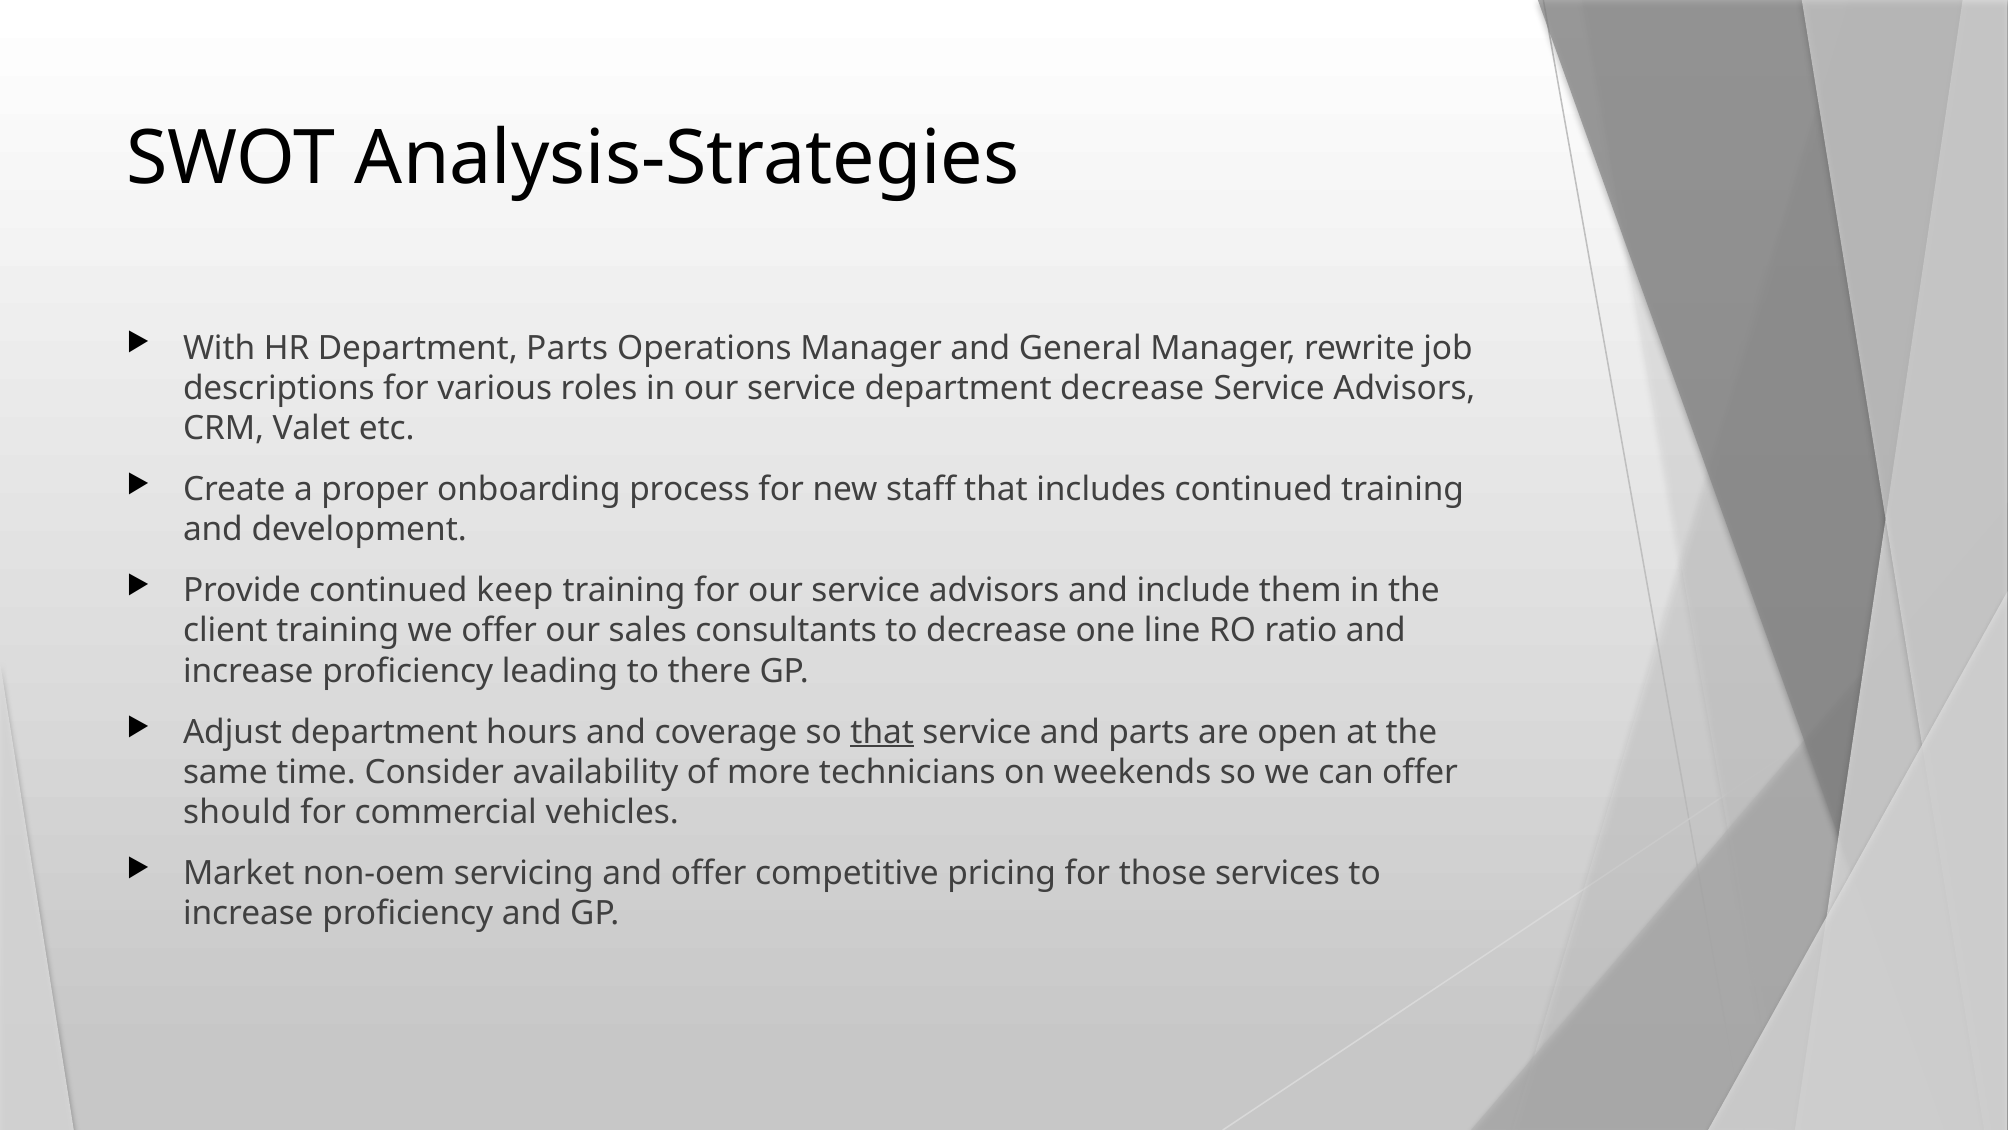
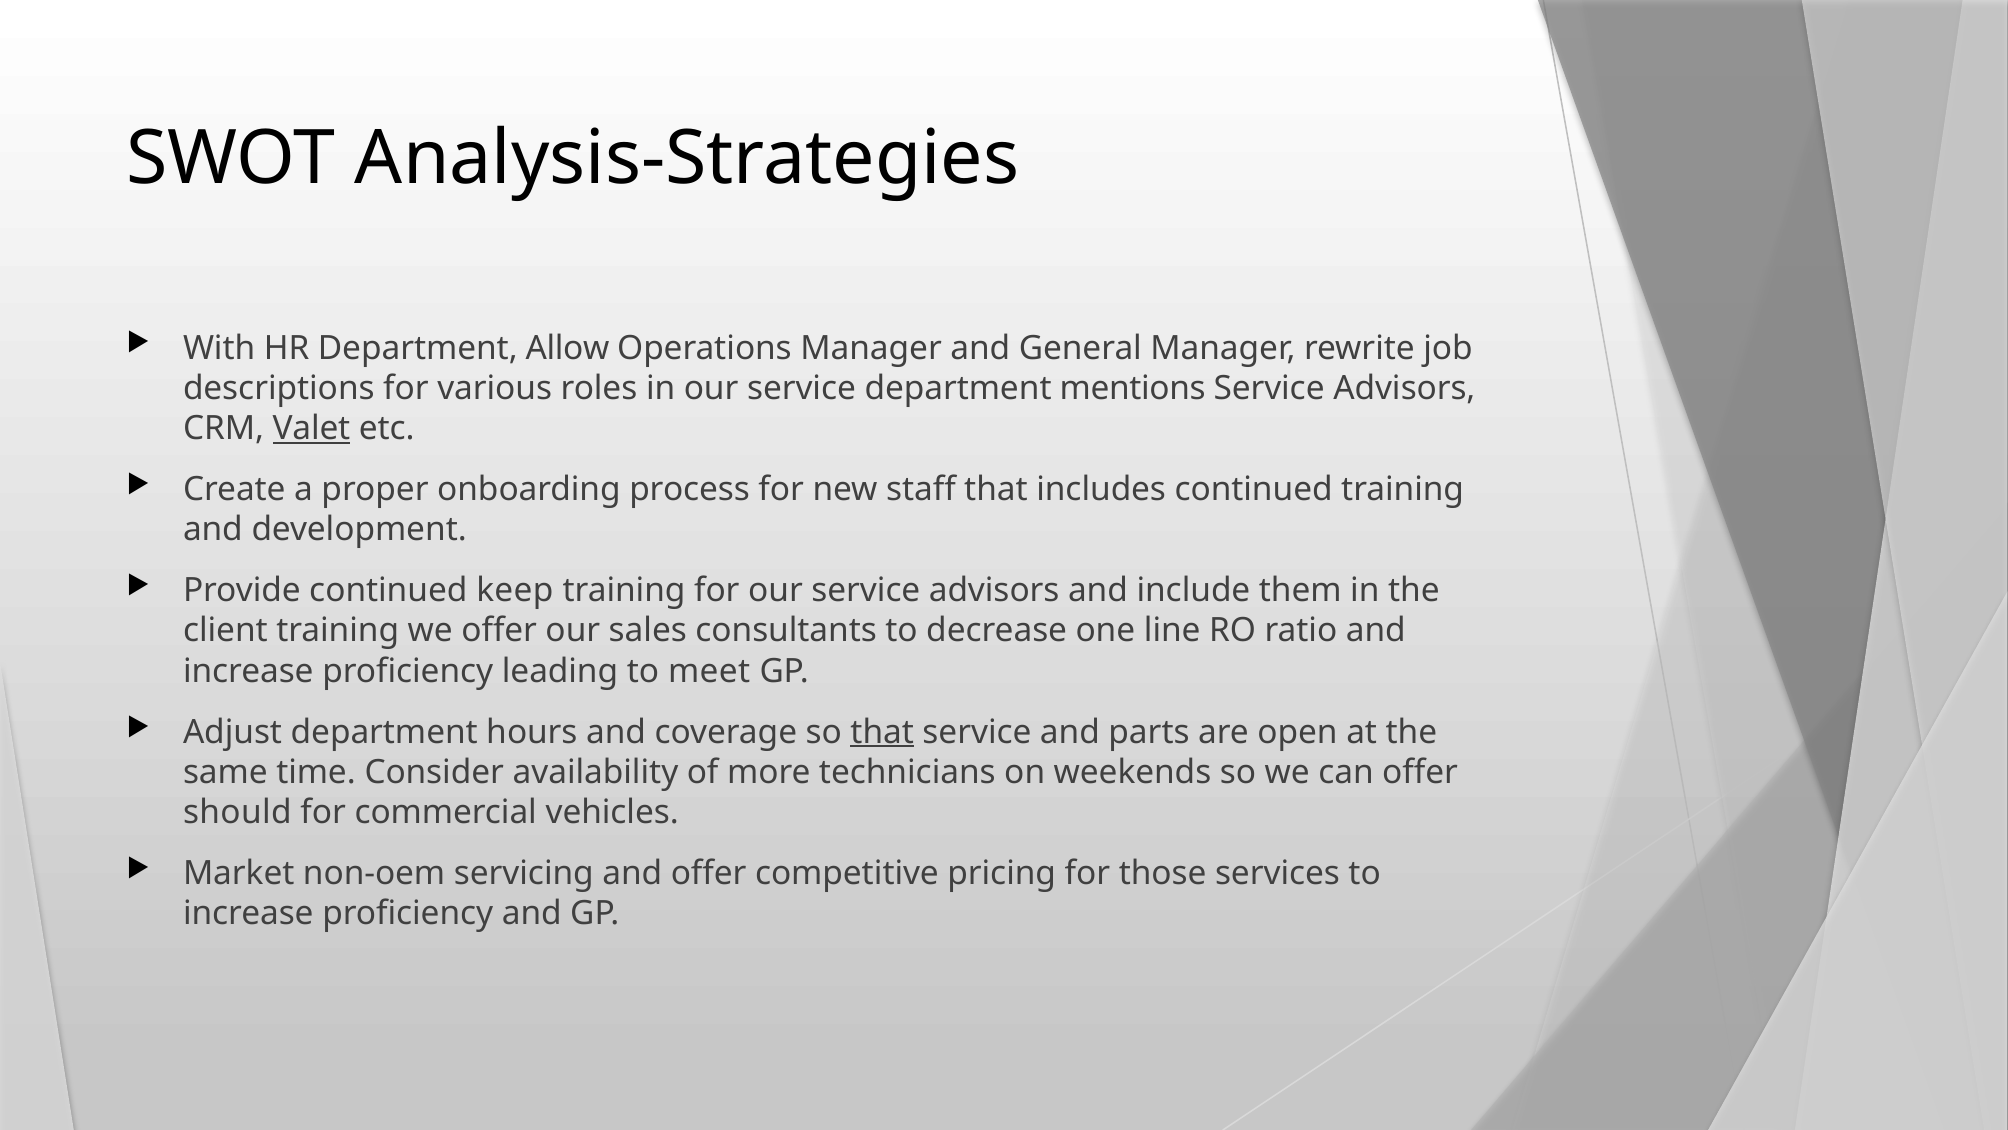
Department Parts: Parts -> Allow (568, 348)
department decrease: decrease -> mentions (1133, 388)
Valet underline: none -> present (311, 428)
there: there -> meet (709, 671)
